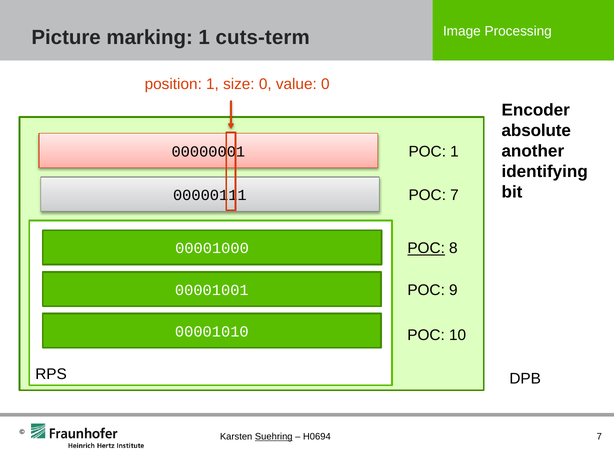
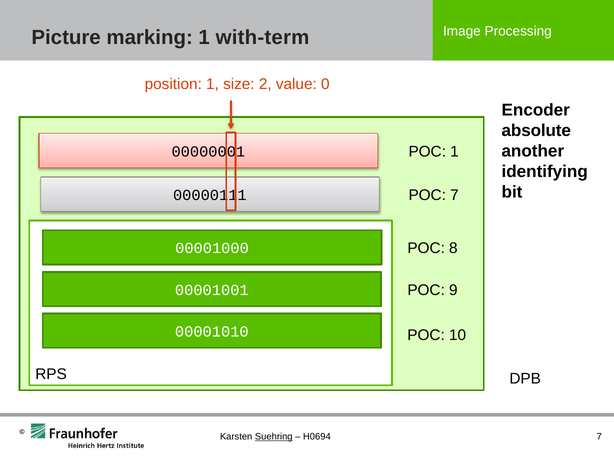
cuts-term: cuts-term -> with-term (263, 37)
size 0: 0 -> 2 (265, 84)
POC underline: present -> none (426, 248)
